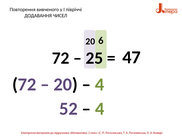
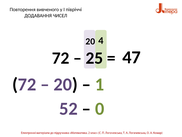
6: 6 -> 4 (101, 40)
4: 4 -> 1 (100, 84)
4: 4 -> 0 (100, 108)
